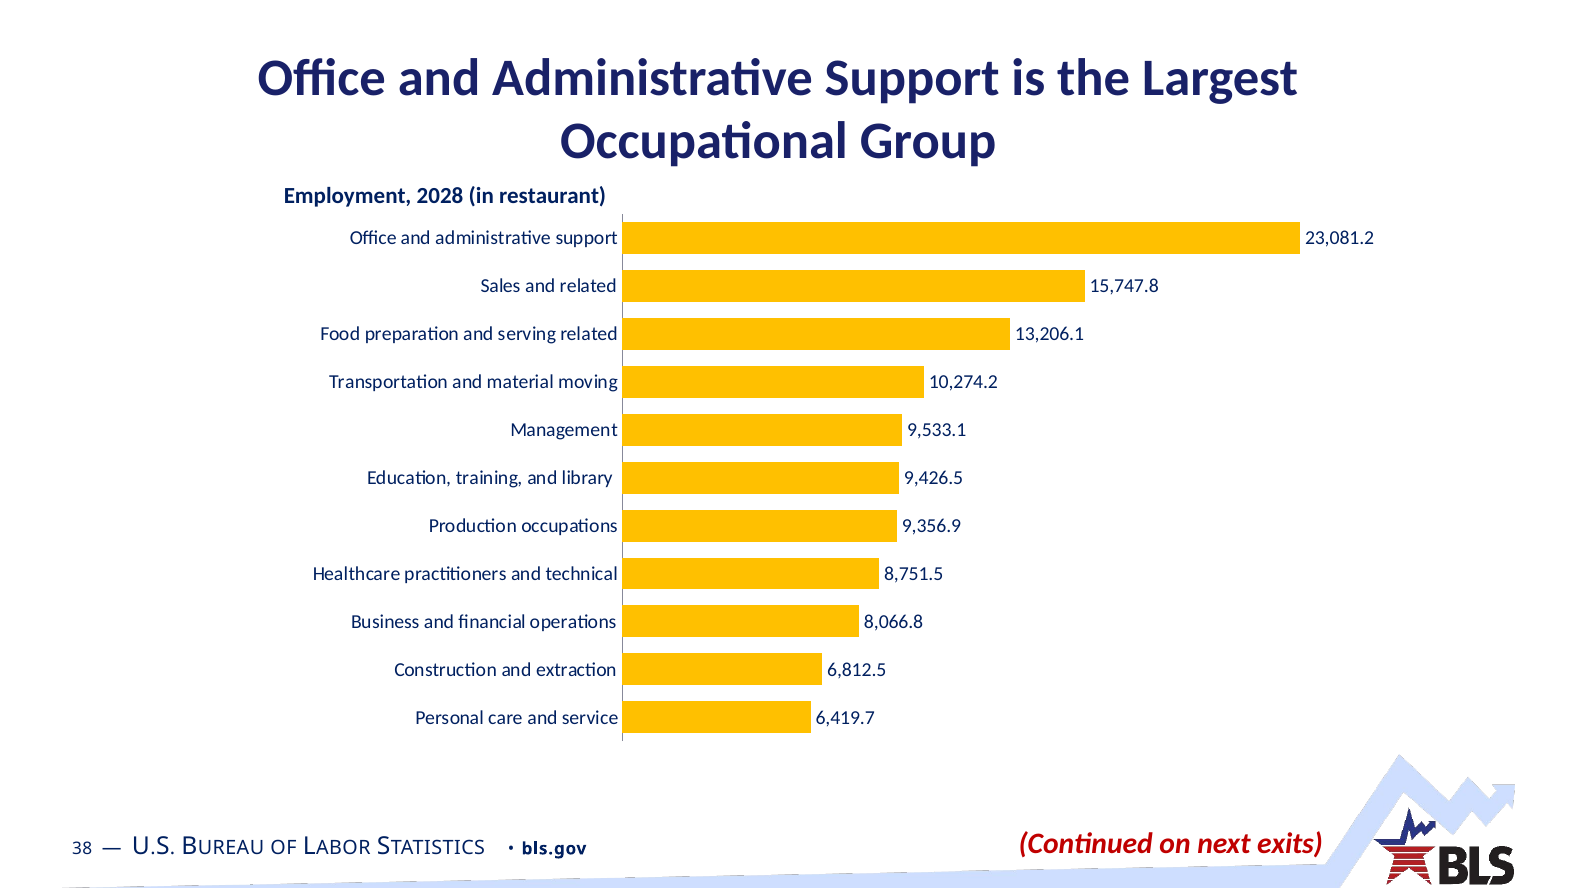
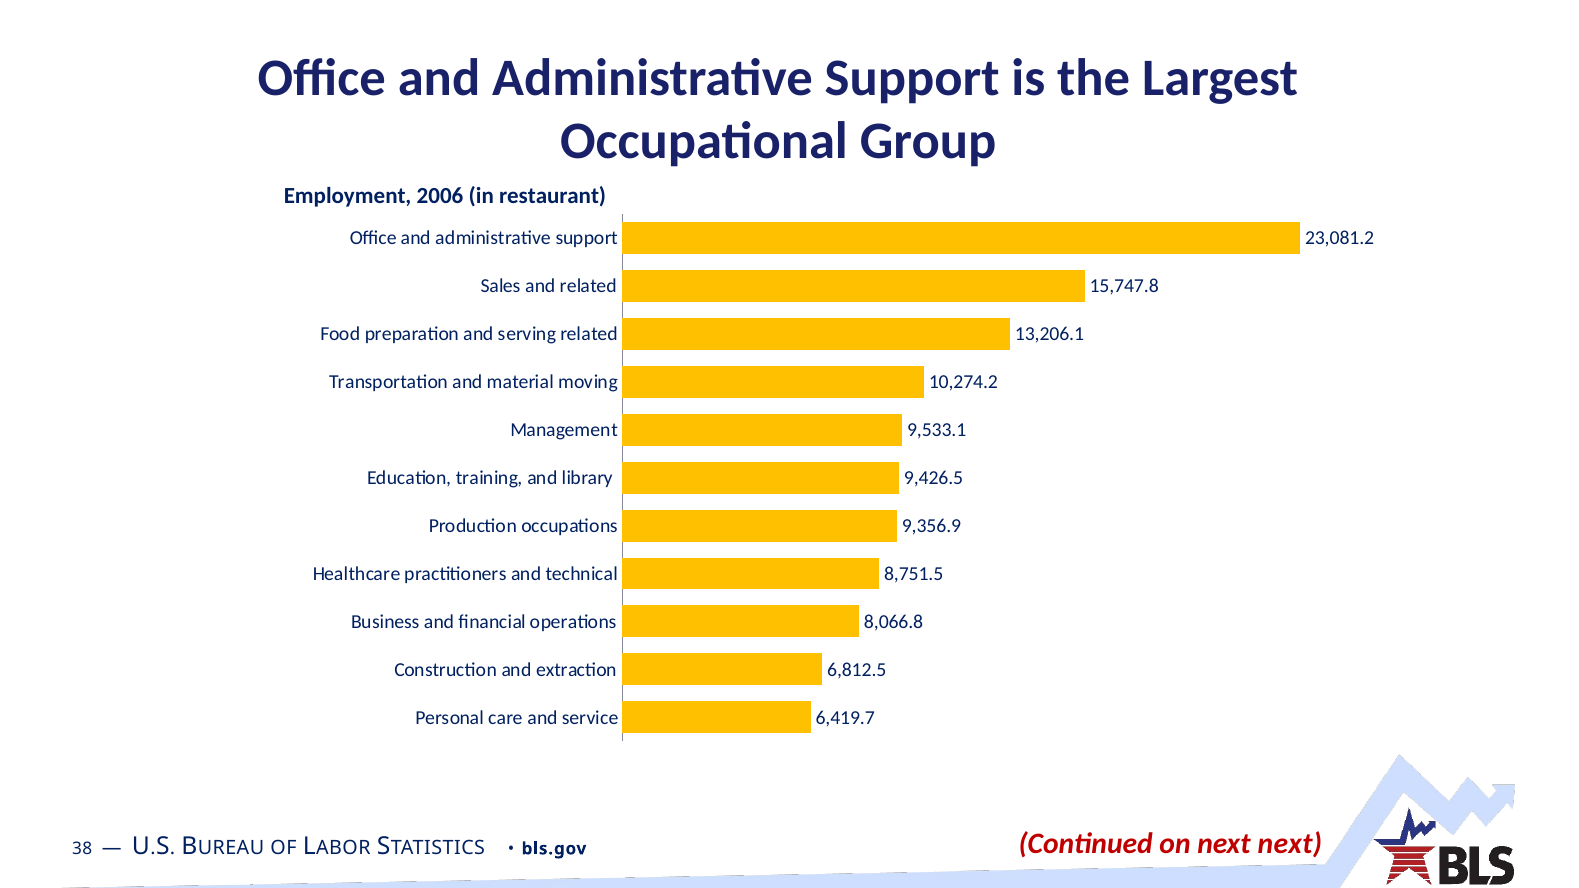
2028: 2028 -> 2006 (440, 196)
next exits: exits -> next (1290, 844)
